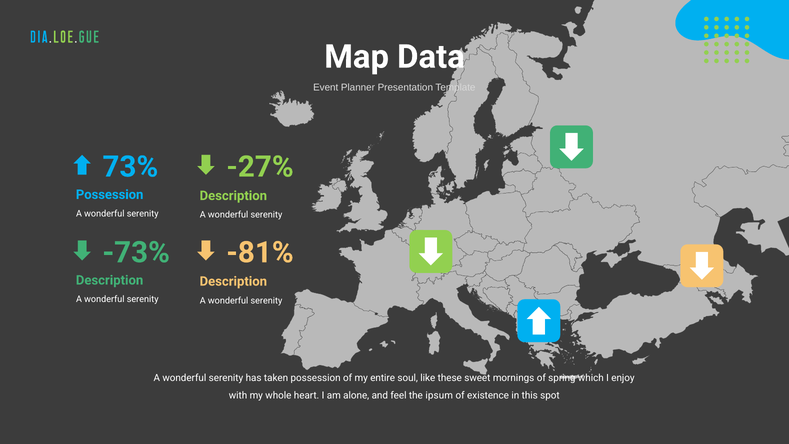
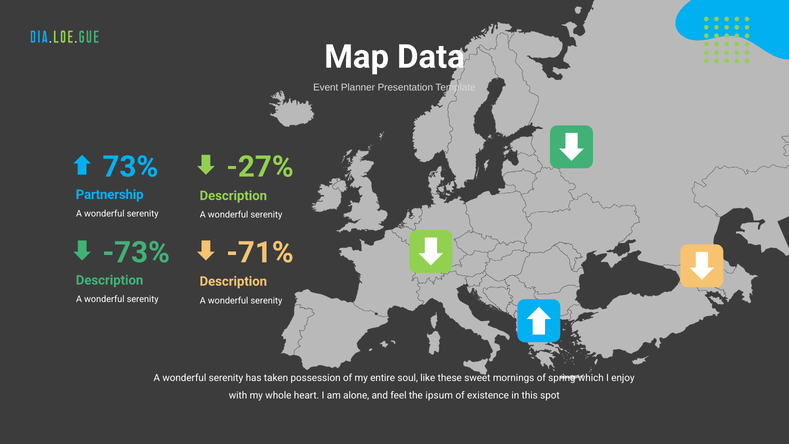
Possession: Possession -> Partnership (110, 194)
-81%: -81% -> -71% (260, 252)
